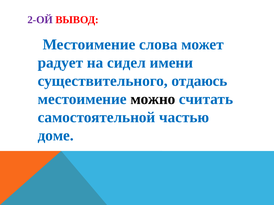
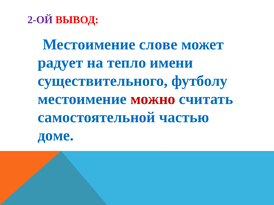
слова: слова -> слове (158, 45)
сидел: сидел -> тепло (127, 63)
отдаюсь: отдаюсь -> футболу (199, 81)
можно colour: black -> red (153, 99)
